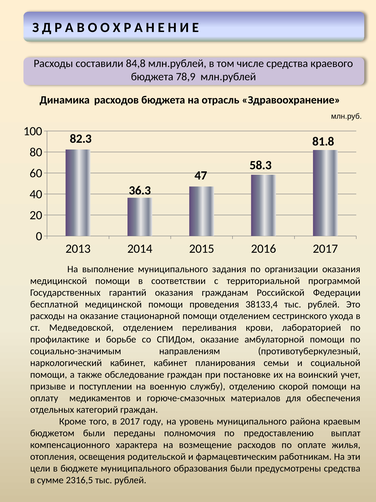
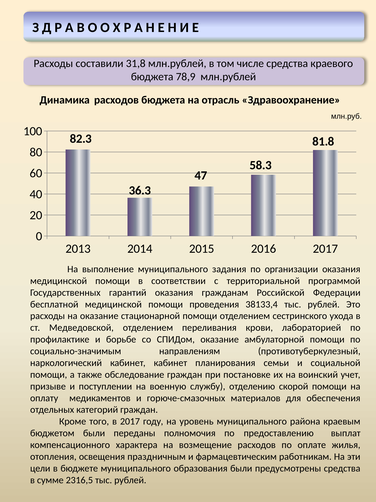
84,8: 84,8 -> 31,8 (136, 63)
родительской: родительской -> праздничным (157, 456)
